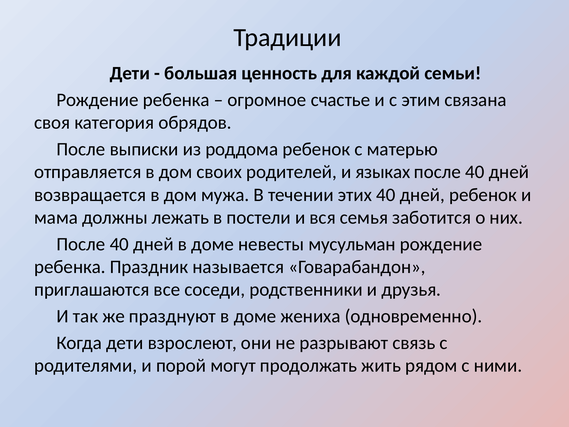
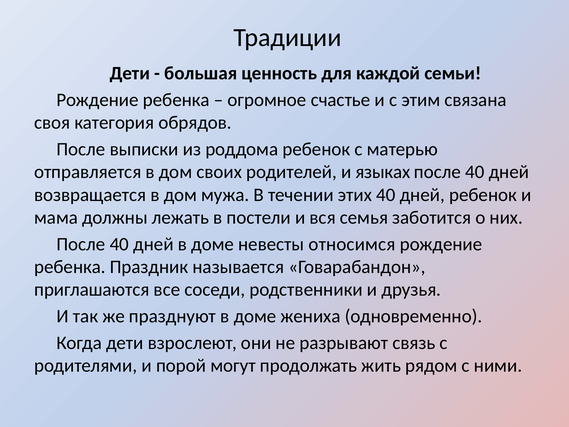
мусульман: мусульман -> относимся (352, 244)
